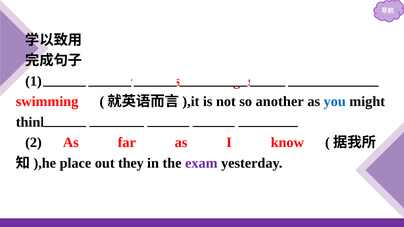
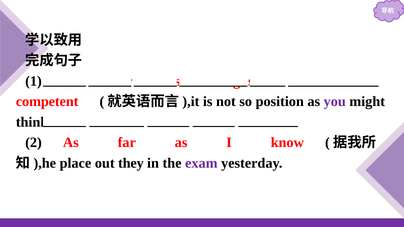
swimming: swimming -> competent (47, 102)
another: another -> position (280, 102)
you colour: blue -> purple (335, 102)
